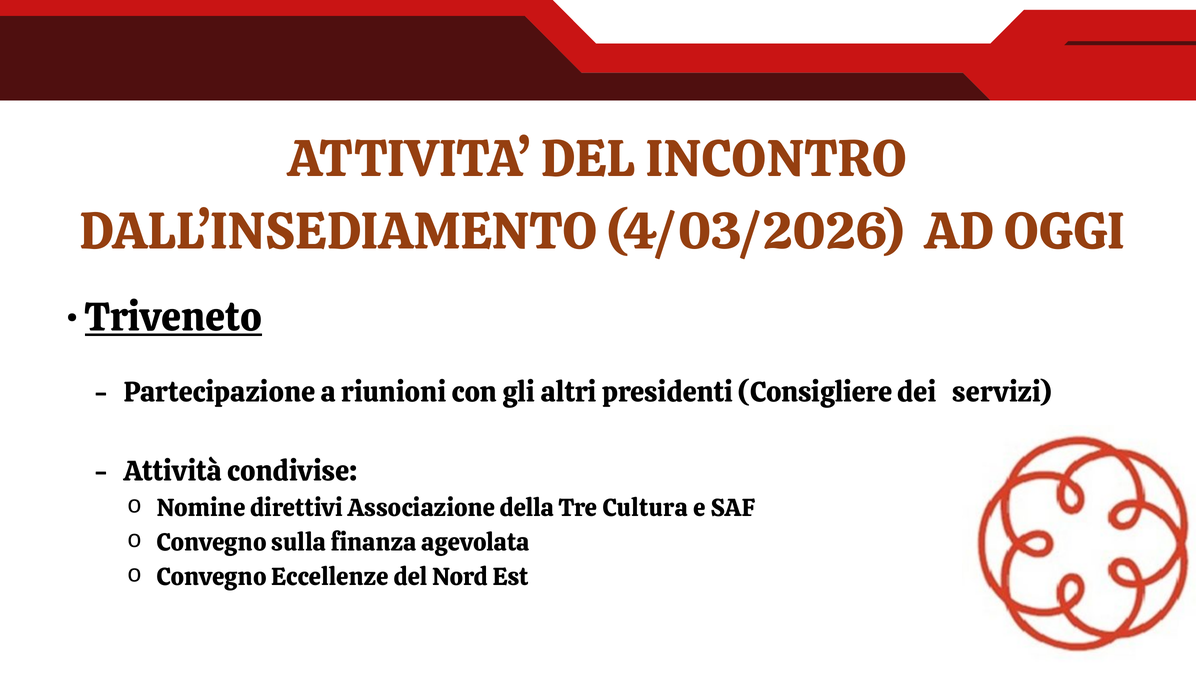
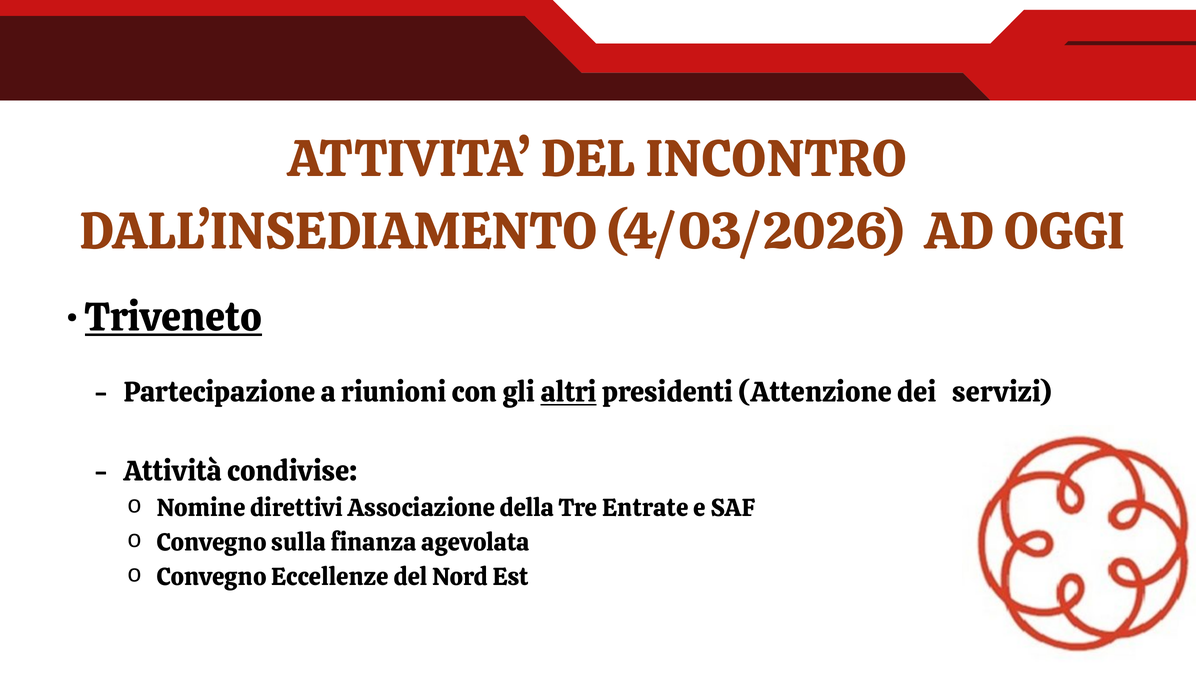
altri underline: none -> present (569, 392)
Consigliere: Consigliere -> Attenzione (815, 392)
Cultura: Cultura -> Entrate (645, 508)
